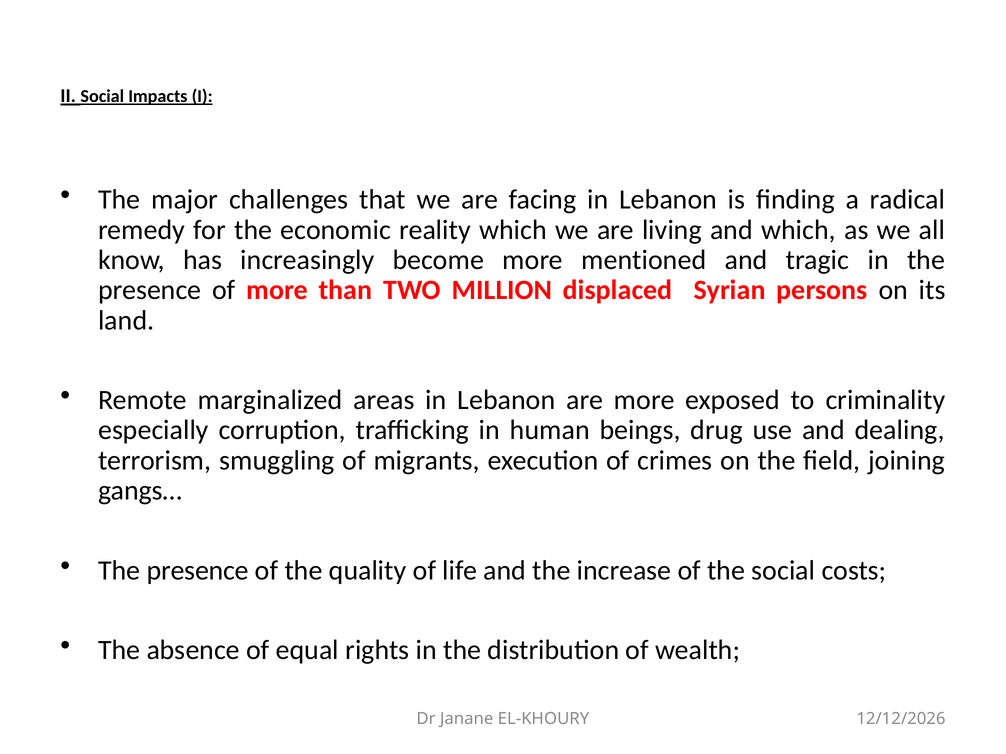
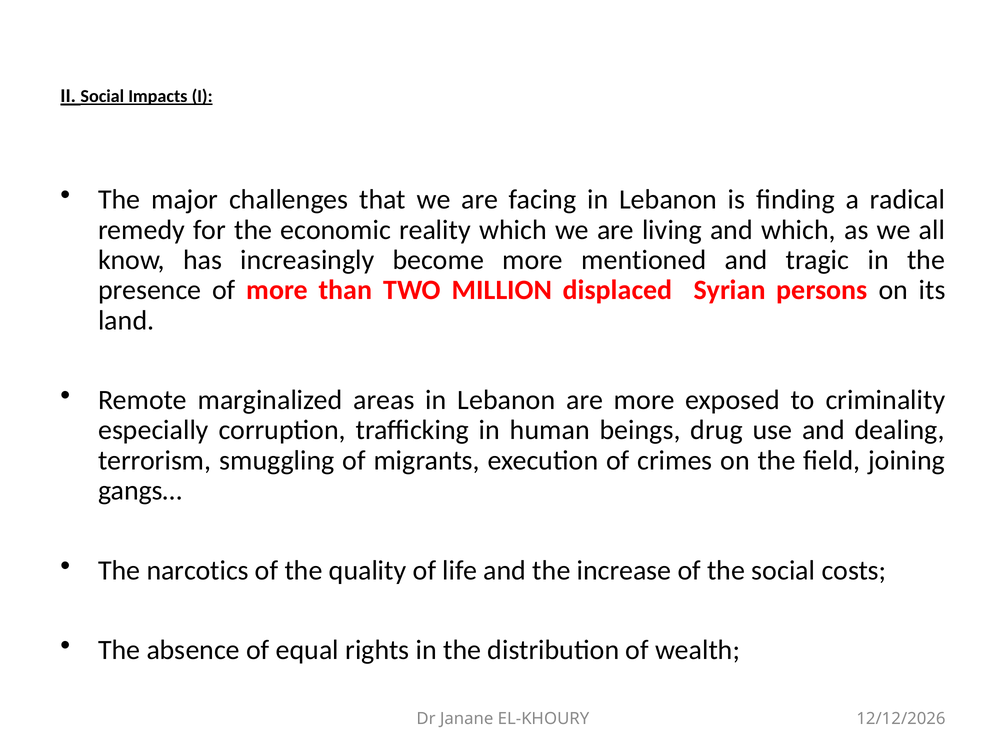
presence: presence -> narcotics (198, 571)
